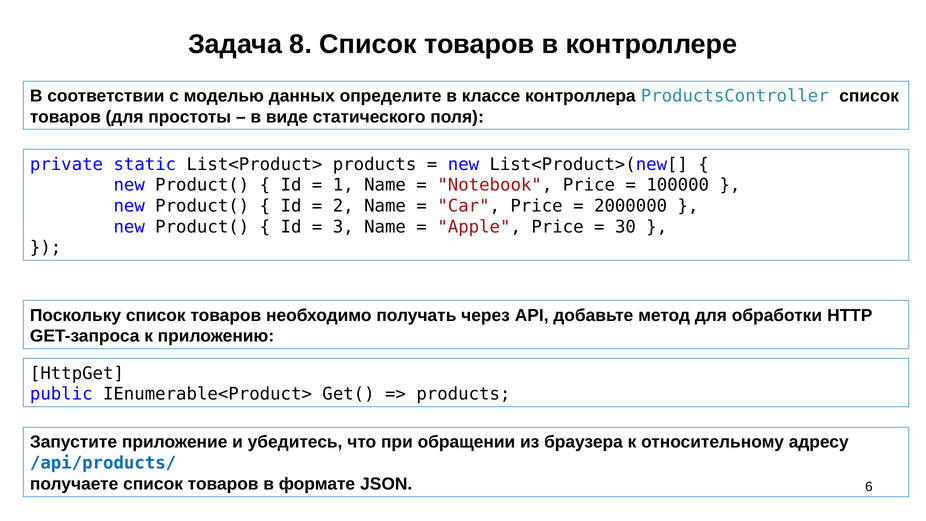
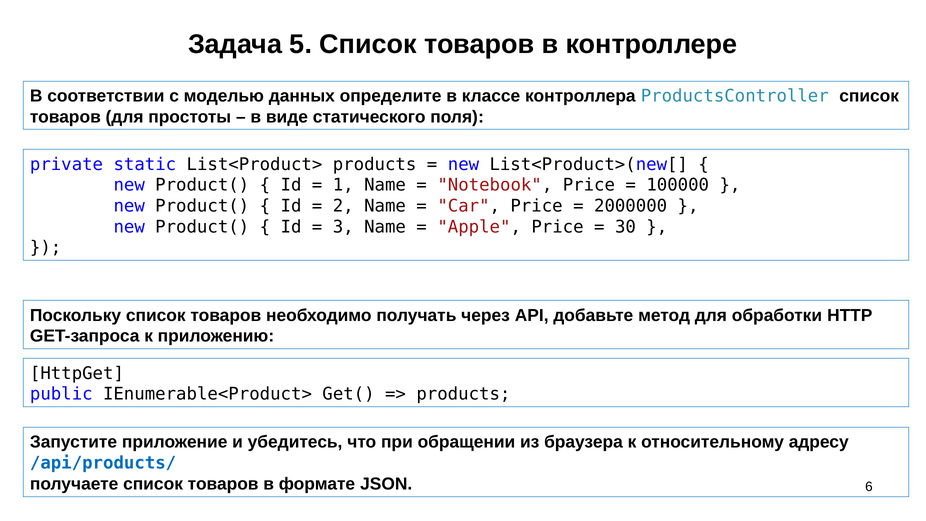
8: 8 -> 5 (301, 44)
